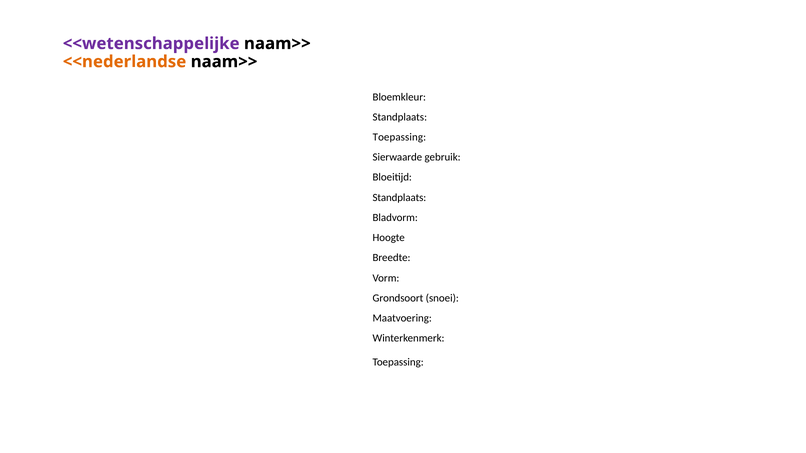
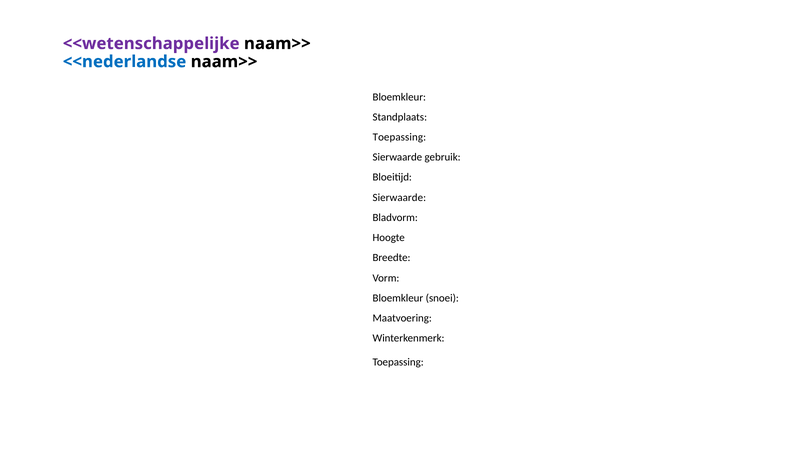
<<nederlandse colour: orange -> blue (125, 62)
Standplaats: Standplaats -> Sierwaarde (399, 198)
Grondsoort: Grondsoort -> Bloemkleur (398, 298)
